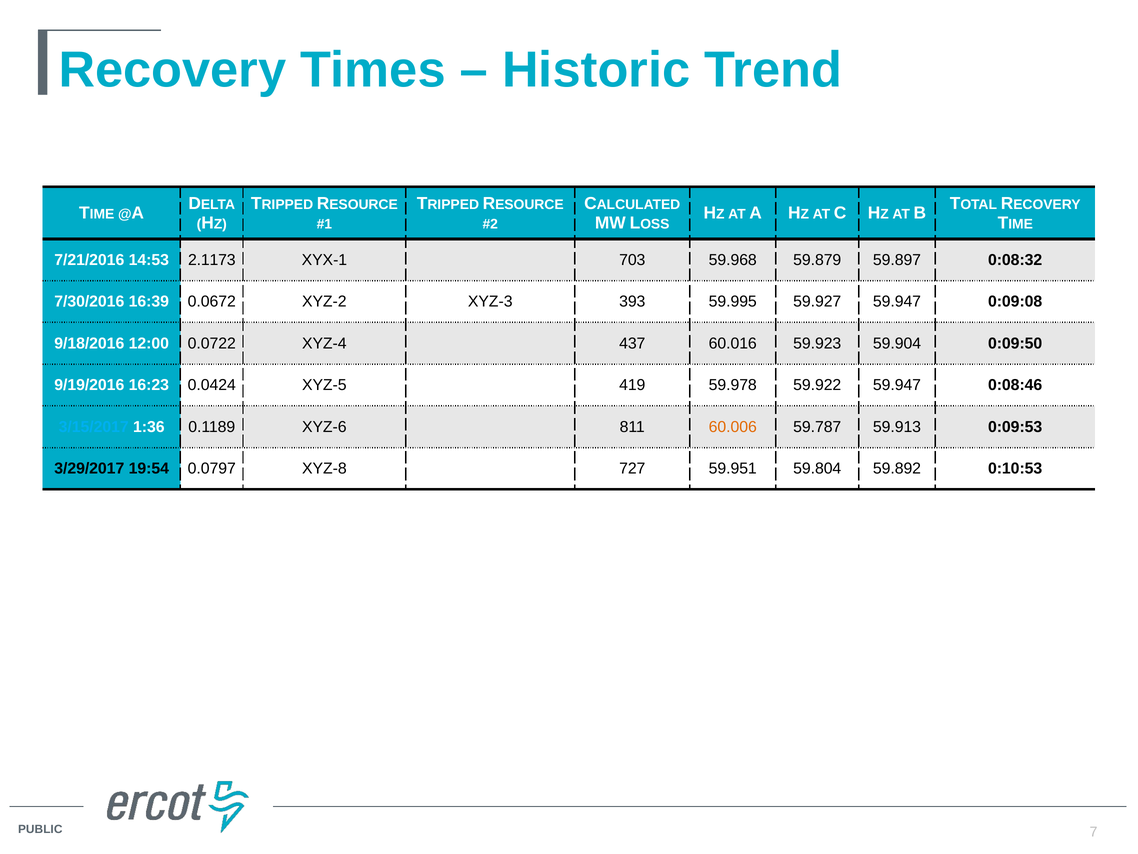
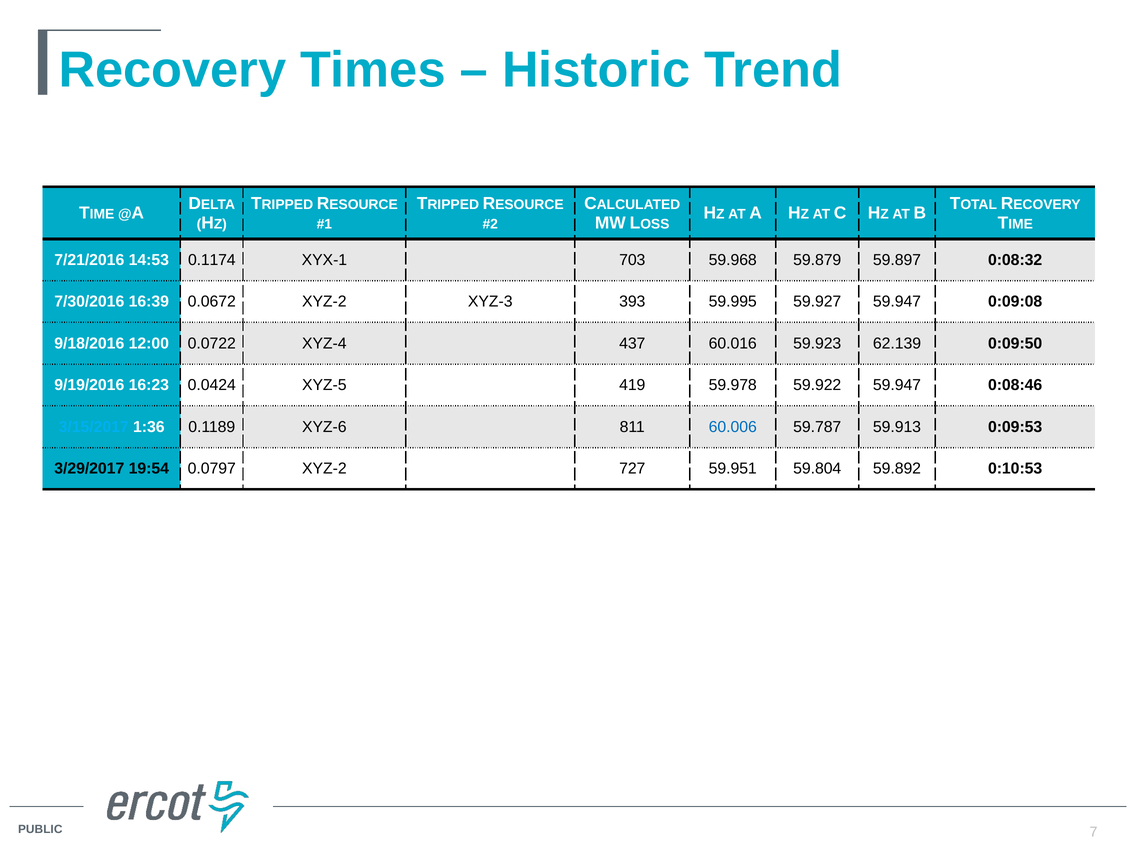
2.1173: 2.1173 -> 0.1174 (212, 260)
59.904: 59.904 -> 62.139 (897, 343)
60.006 colour: orange -> blue (733, 427)
0.0797 XYZ-8: XYZ-8 -> XYZ-2 (324, 468)
